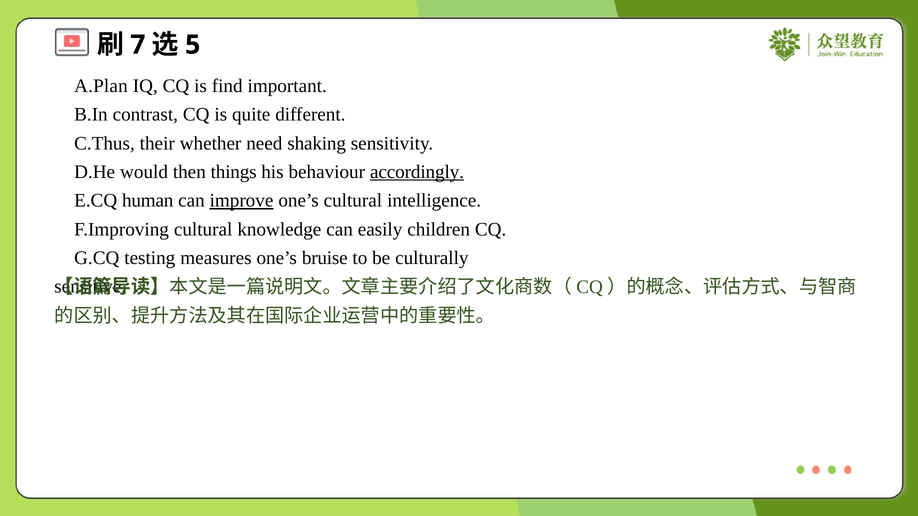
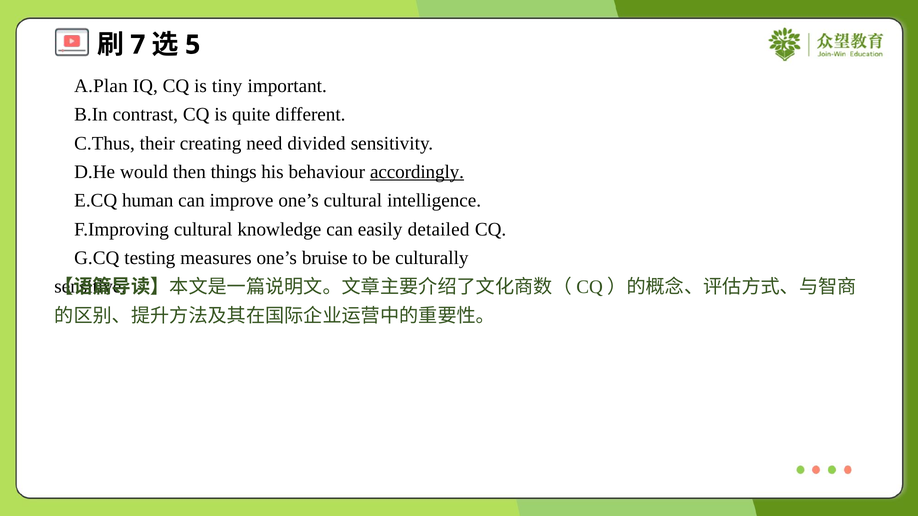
find: find -> tiny (227, 86)
whether: whether -> creating (211, 143)
shaking: shaking -> divided (317, 143)
improve underline: present -> none (242, 201)
children: children -> detailed (439, 229)
